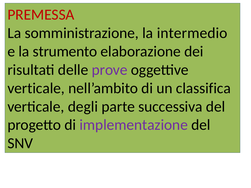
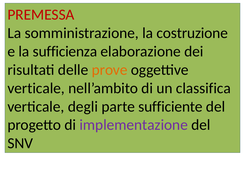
intermedio: intermedio -> costruzione (192, 33)
strumento: strumento -> sufficienza (65, 52)
prove colour: purple -> orange (110, 70)
successiva: successiva -> sufficiente (170, 107)
